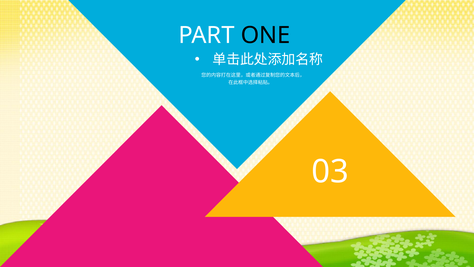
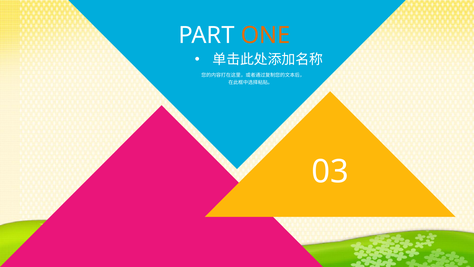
ONE colour: black -> orange (266, 35)
